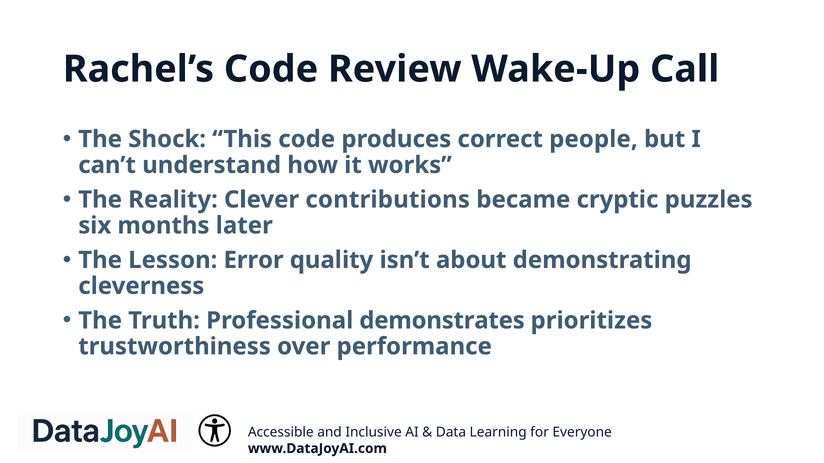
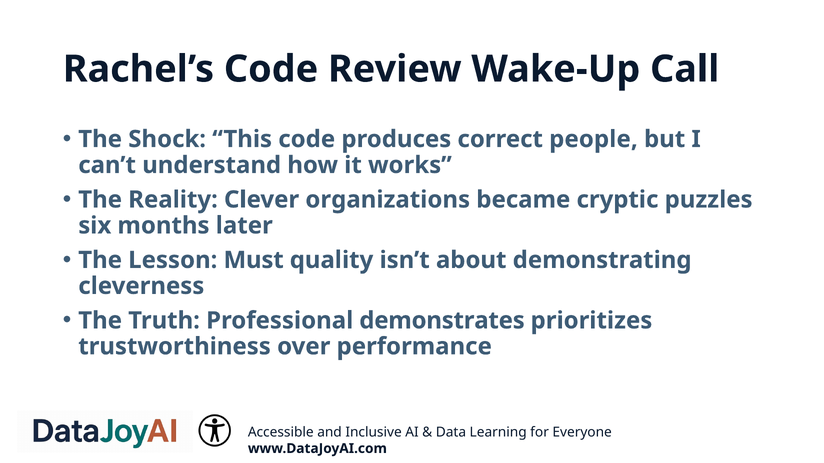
contributions: contributions -> organizations (388, 200)
Error: Error -> Must (254, 260)
